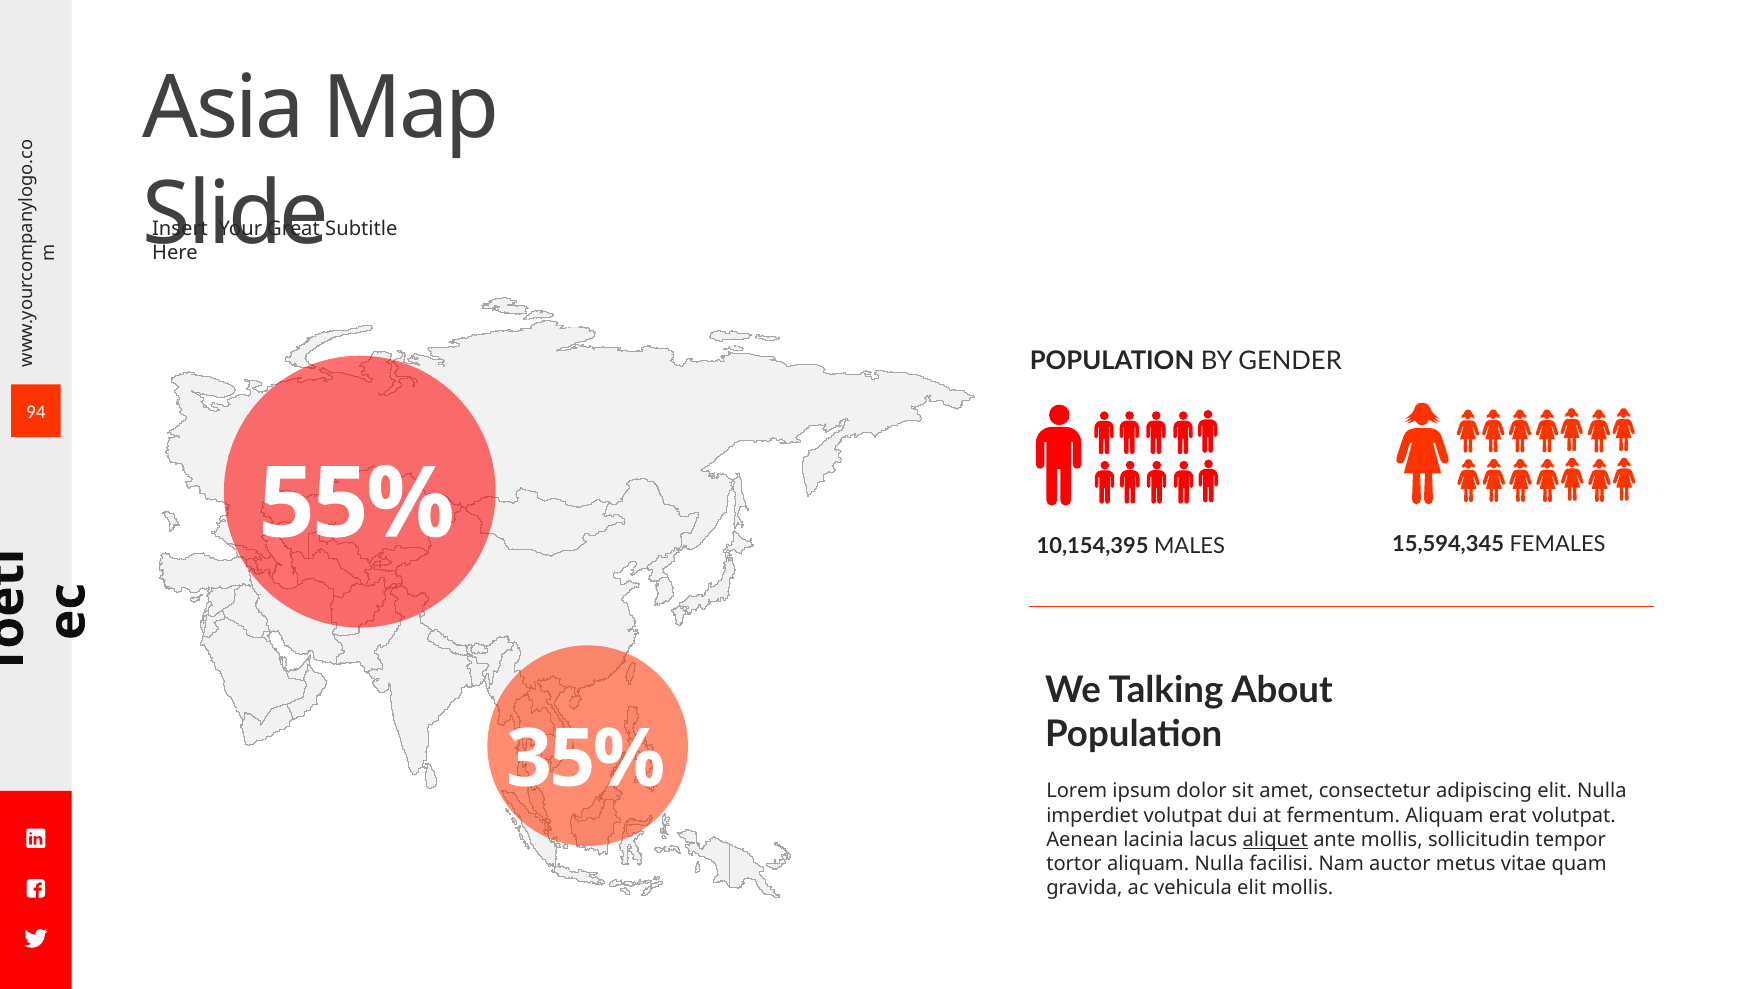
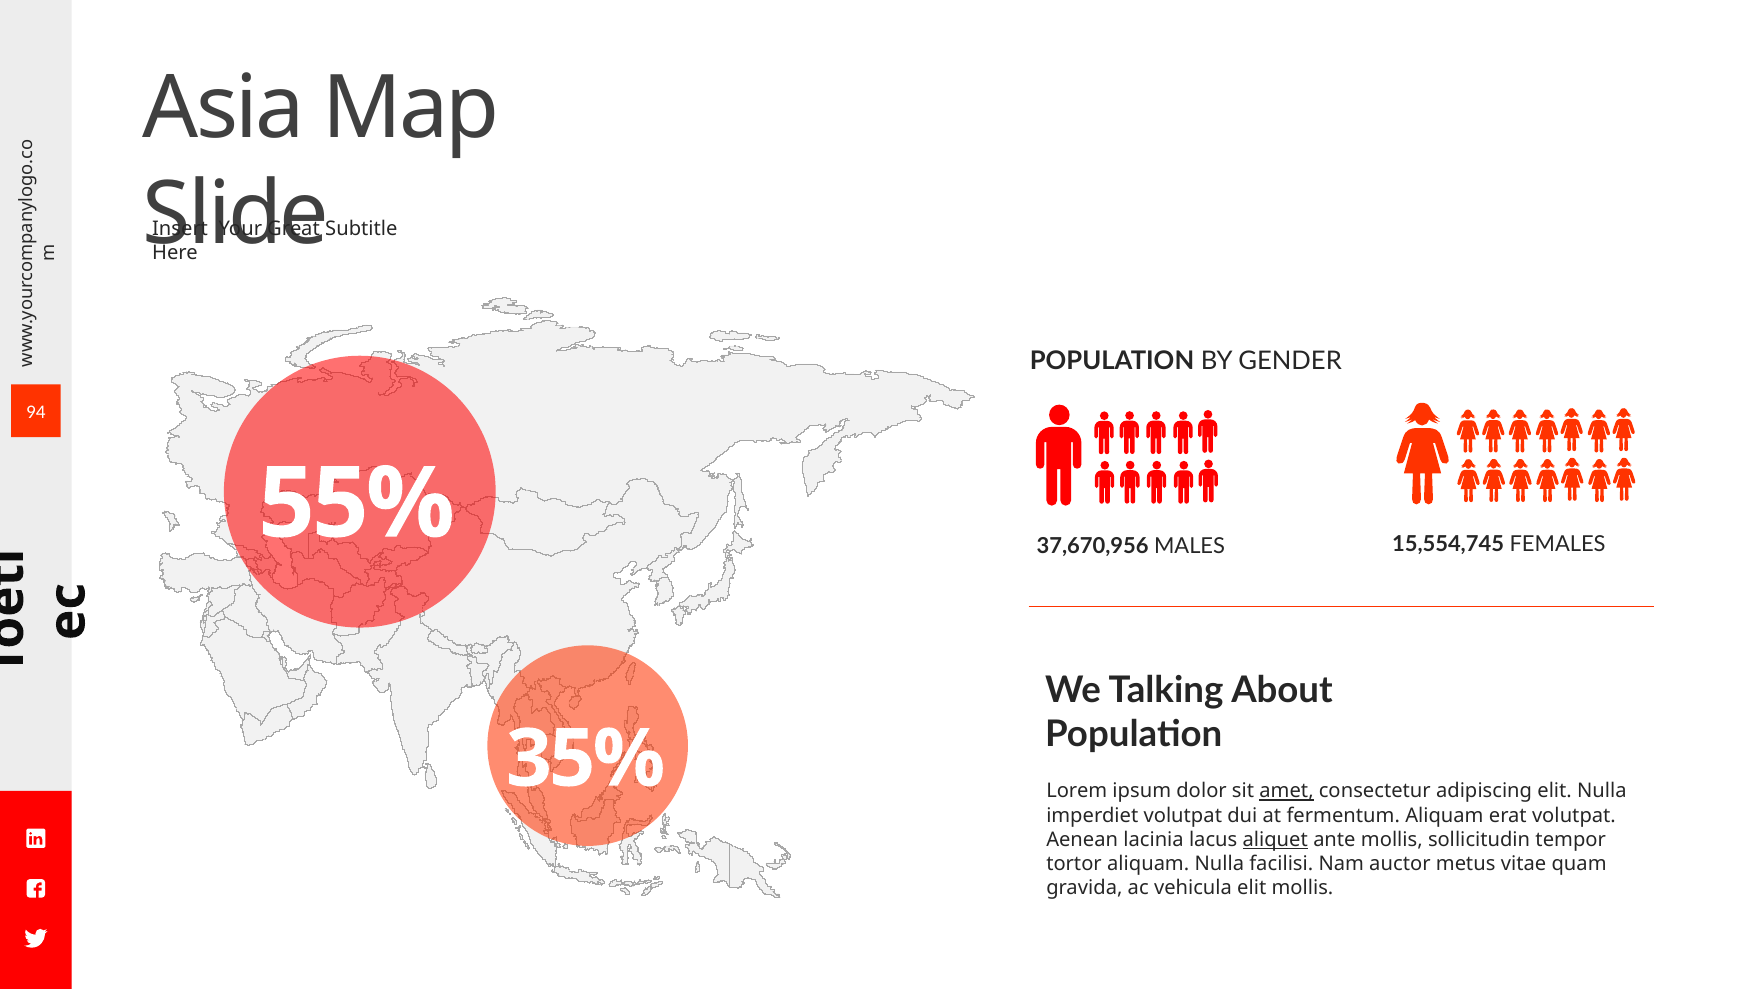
10,154,395: 10,154,395 -> 37,670,956 (1093, 546)
15,594,345: 15,594,345 -> 15,554,745 (1448, 544)
amet underline: none -> present (1287, 791)
